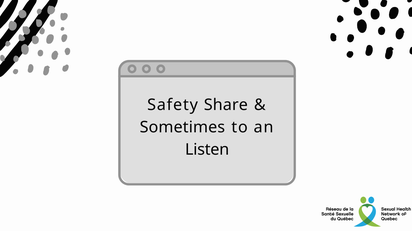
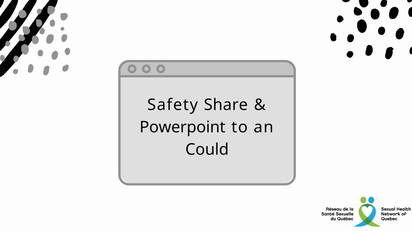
Sometimes: Sometimes -> Powerpoint (183, 128)
Listen: Listen -> Could (207, 150)
